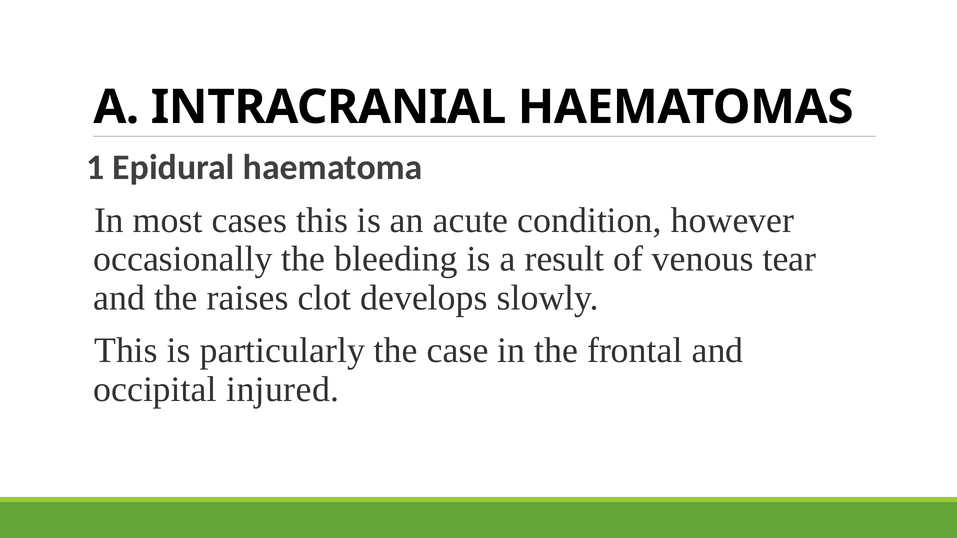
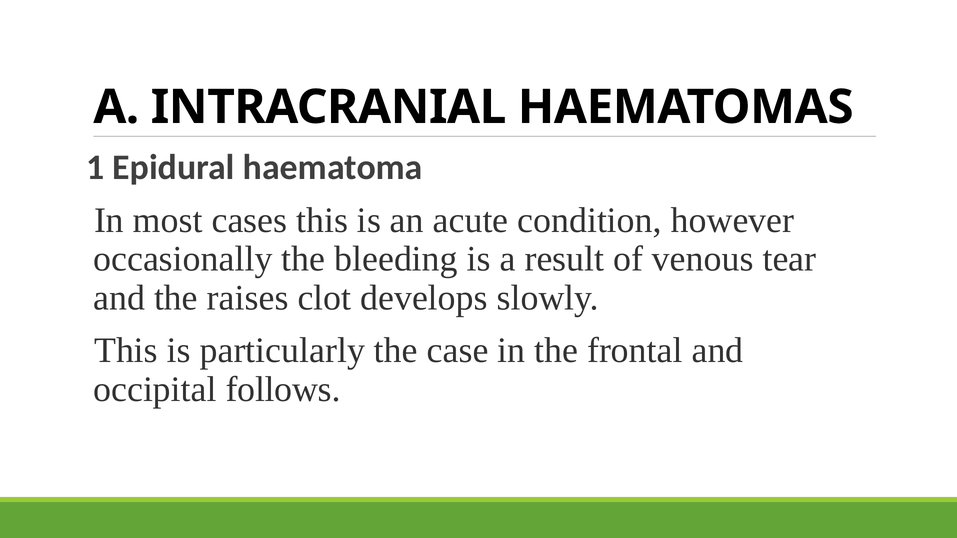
injured: injured -> follows (283, 389)
